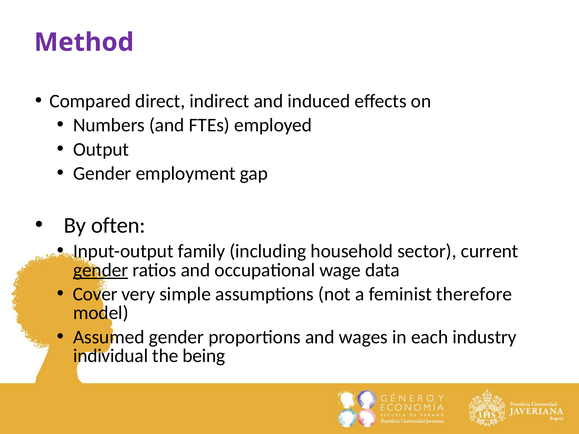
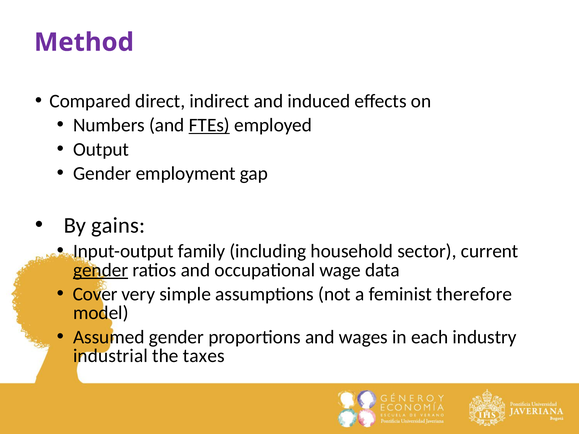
FTEs underline: none -> present (209, 125)
often: often -> gains (118, 226)
individual: individual -> industrial (110, 356)
being: being -> taxes (204, 356)
